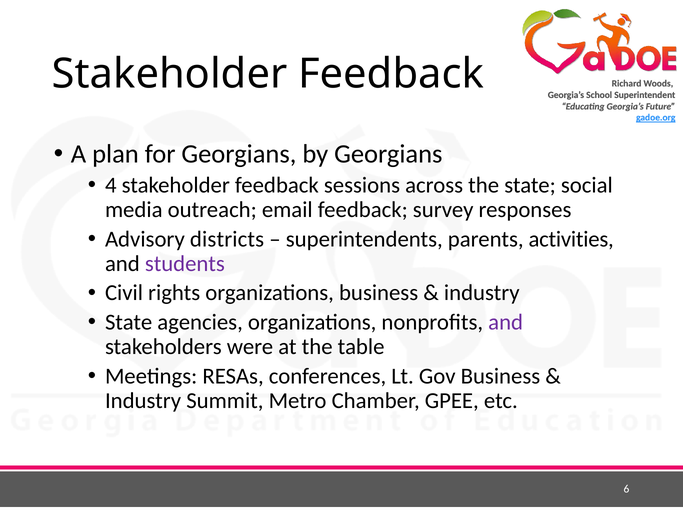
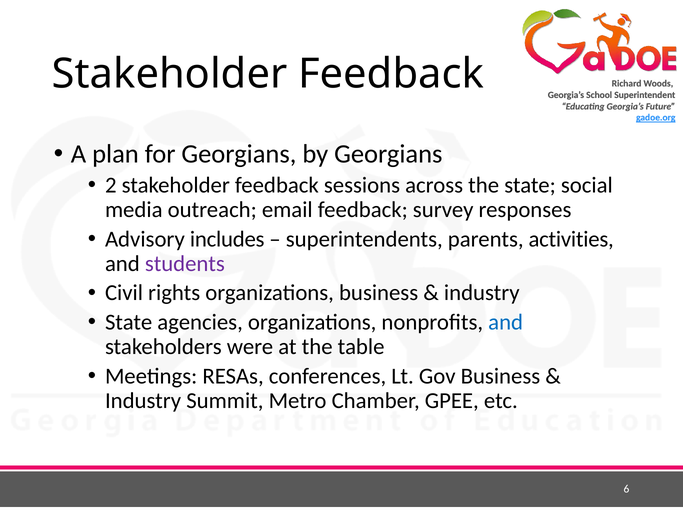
4: 4 -> 2 (111, 185)
districts: districts -> includes (227, 239)
and colour: purple -> blue (506, 322)
